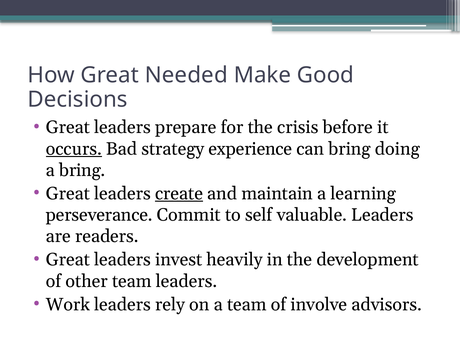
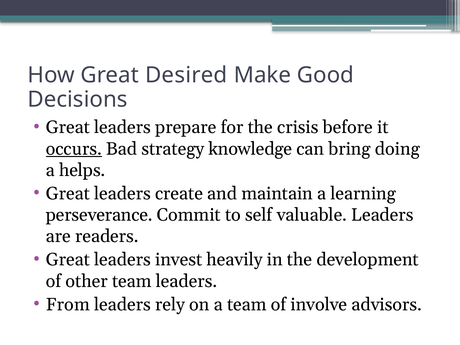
Needed: Needed -> Desired (186, 75)
experience: experience -> knowledge (250, 149)
a bring: bring -> helps (82, 170)
create underline: present -> none (179, 194)
Work: Work -> From (68, 305)
